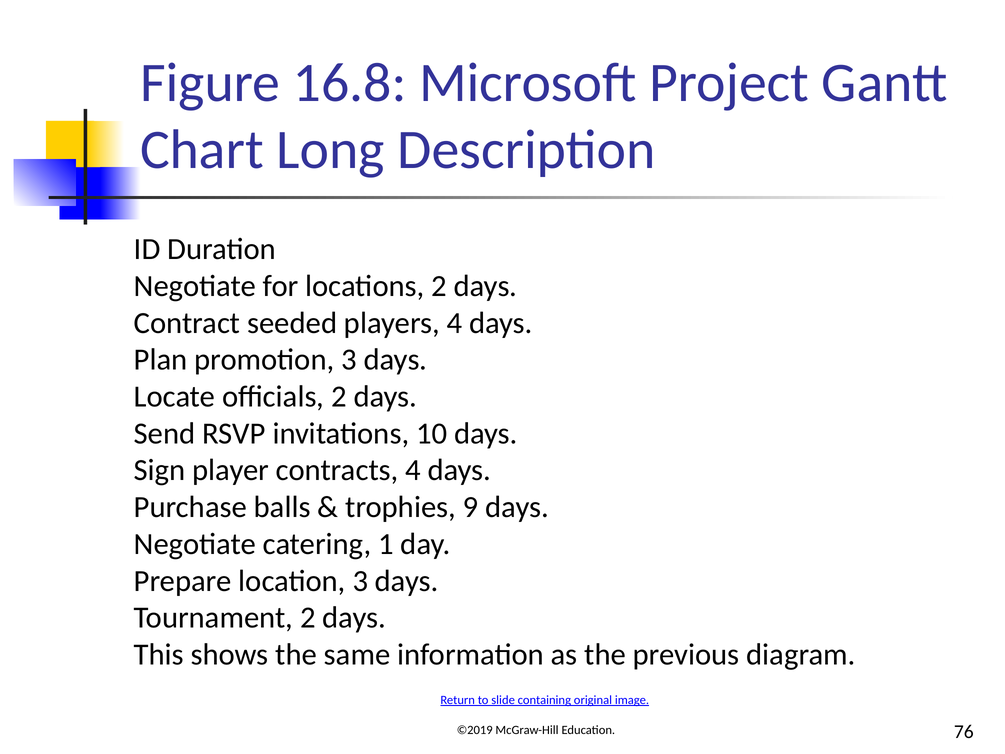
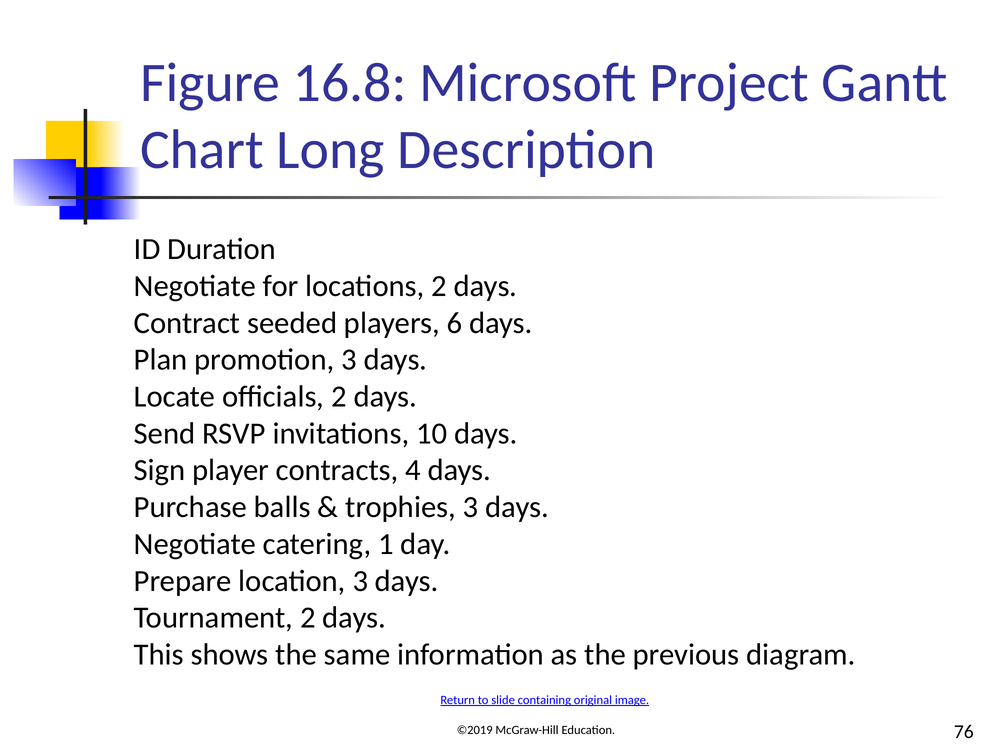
players 4: 4 -> 6 (454, 323)
trophies 9: 9 -> 3 (471, 507)
